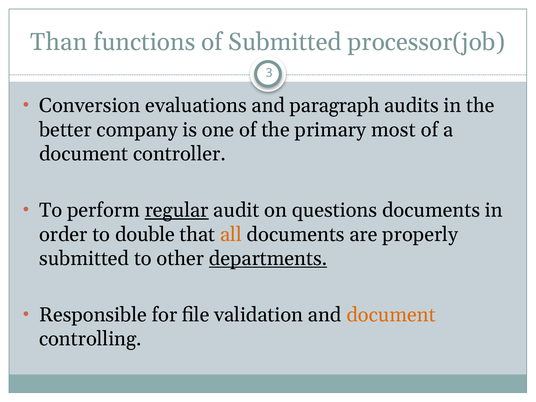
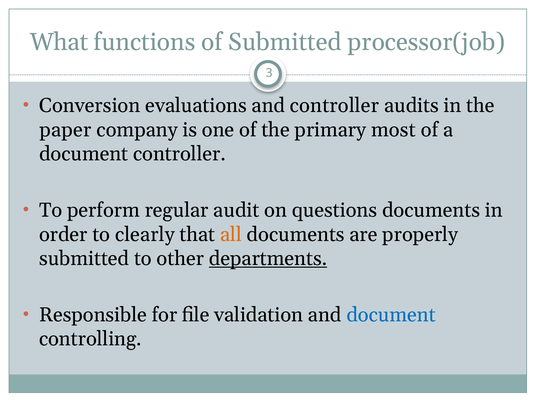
Than: Than -> What (59, 42)
and paragraph: paragraph -> controller (335, 106)
better: better -> paper (65, 130)
regular underline: present -> none (177, 210)
double: double -> clearly (145, 234)
document colour: orange -> blue (391, 315)
